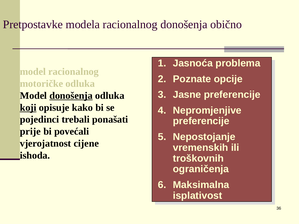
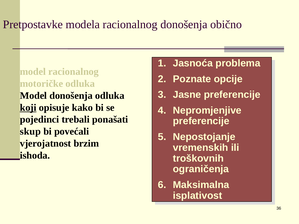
donošenja underline: present -> none (71, 96)
prije: prije -> skup (30, 132)
cijene: cijene -> brzim (86, 144)
